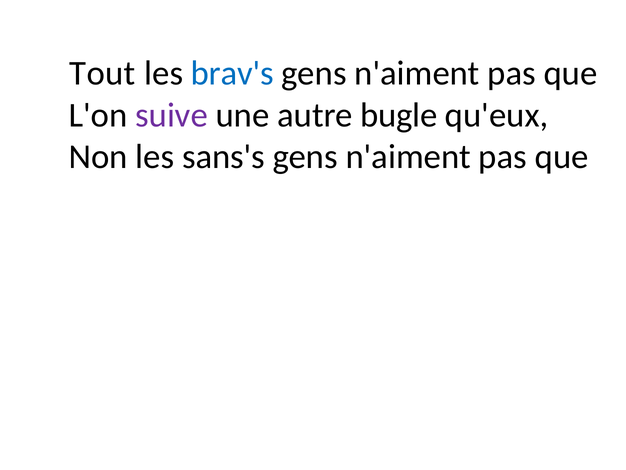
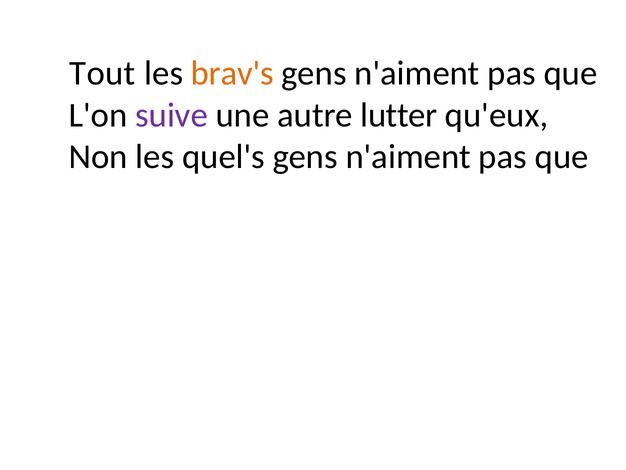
brav's colour: blue -> orange (232, 73)
bugle: bugle -> lutter (399, 115)
sans's: sans's -> quel's (223, 157)
